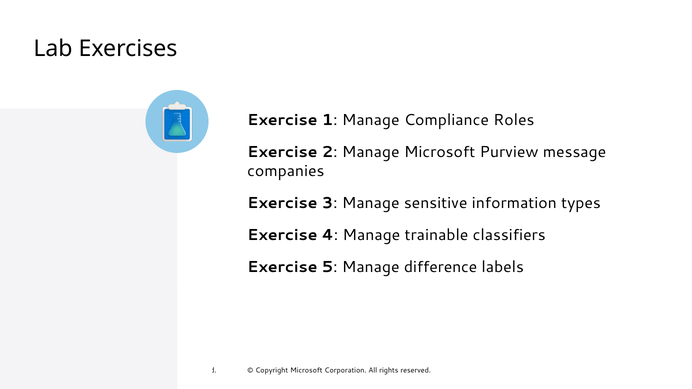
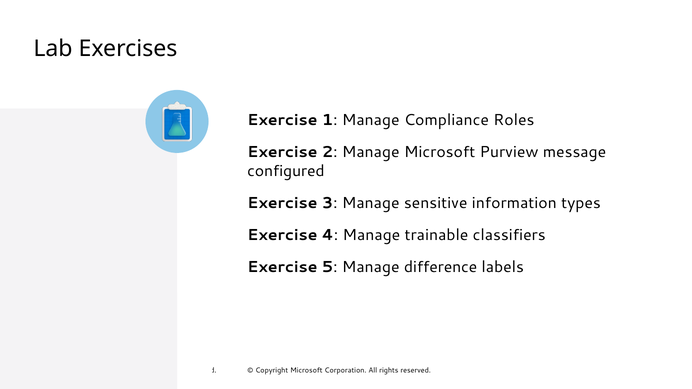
companies: companies -> configured (286, 171)
